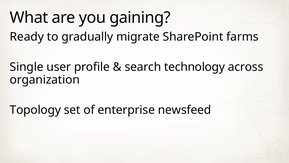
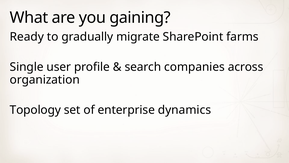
technology: technology -> companies (194, 67)
newsfeed: newsfeed -> dynamics (184, 110)
